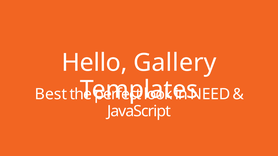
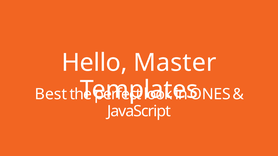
Gallery: Gallery -> Master (175, 63)
NEED: NEED -> ONES (210, 94)
